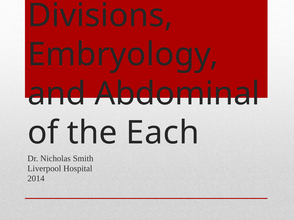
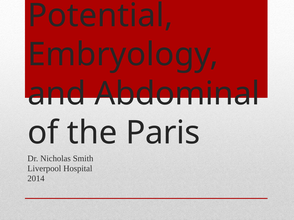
Divisions: Divisions -> Potential (100, 16)
Each: Each -> Paris (163, 133)
